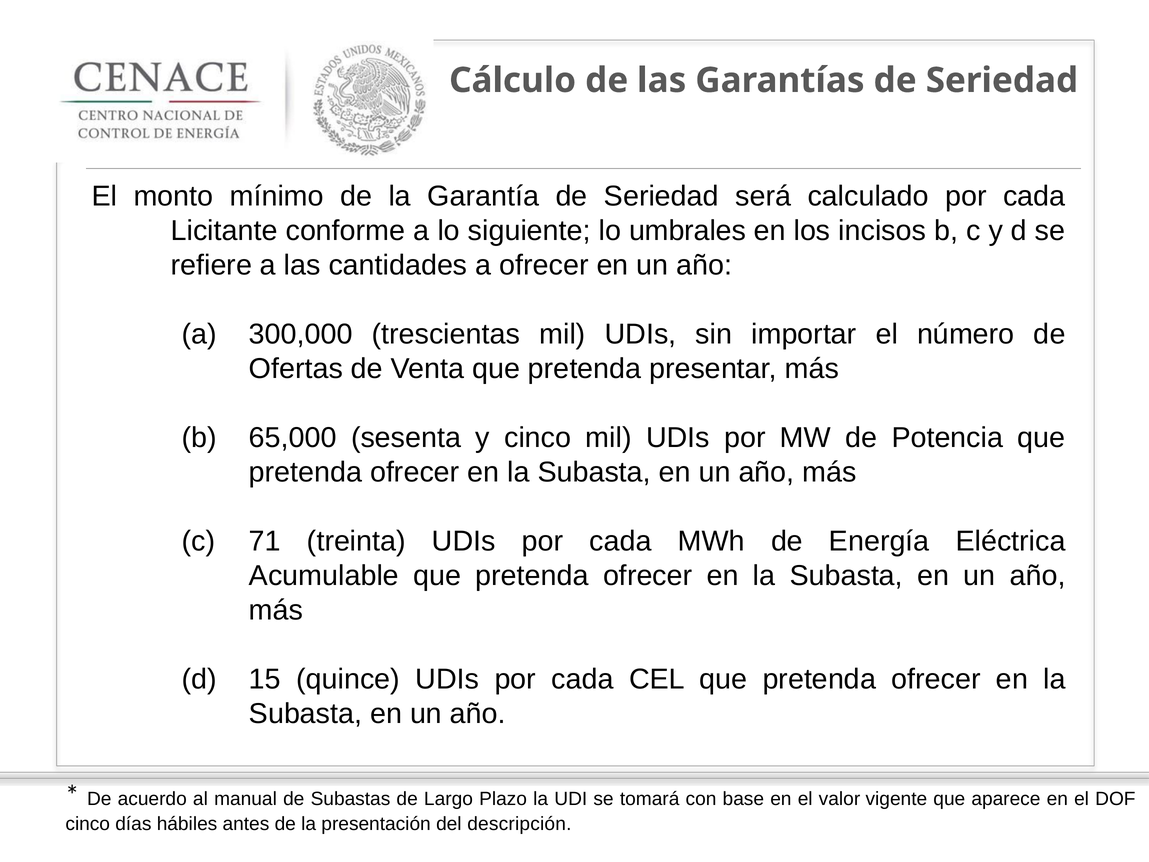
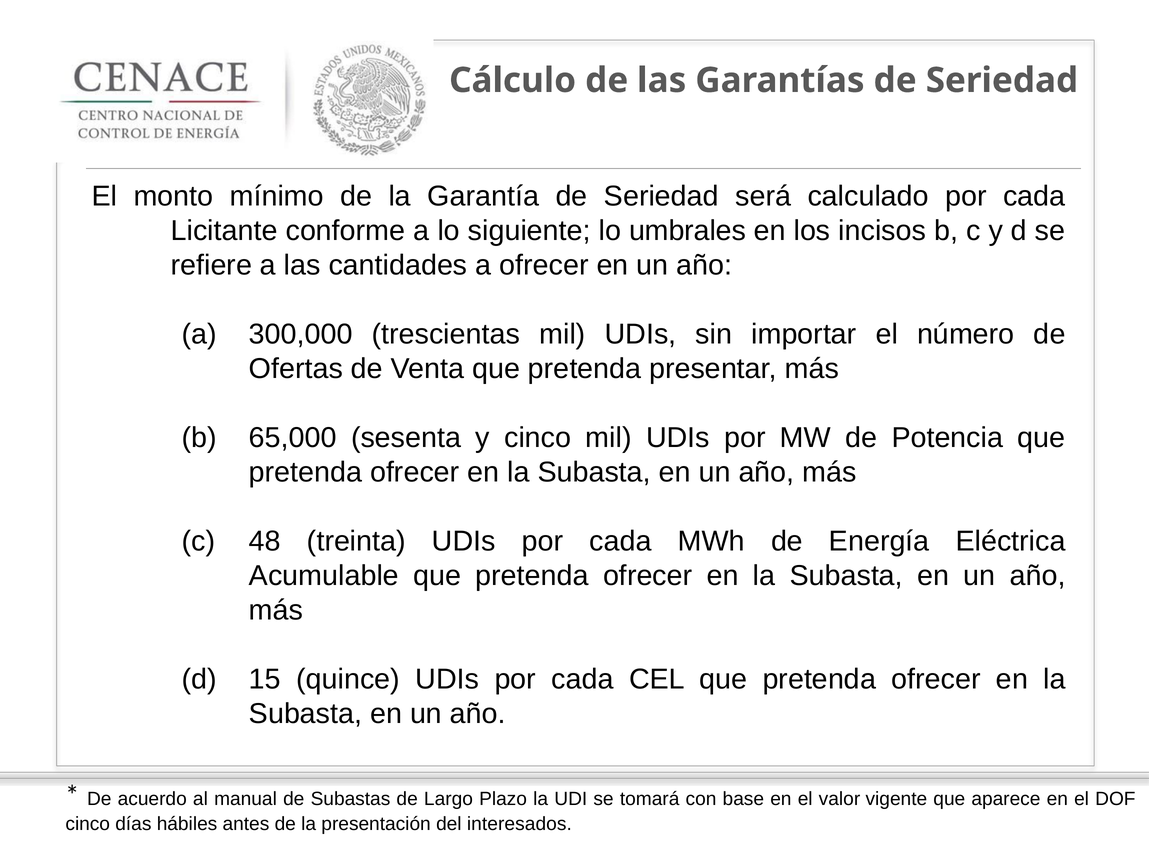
71: 71 -> 48 (265, 541)
descripción: descripción -> interesados (519, 823)
